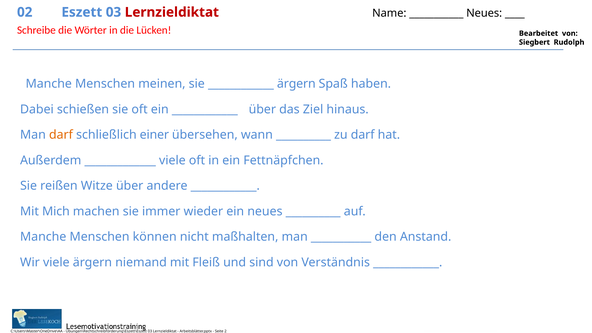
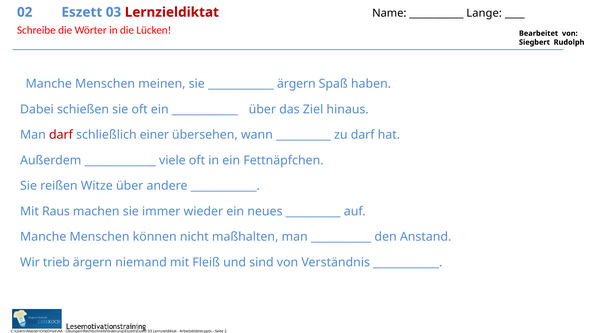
Neues: Neues -> Lange (484, 13)
darf colour: orange -> red (61, 135)
Mich: Mich -> Raus (56, 211)
Wir viele: viele -> trieb (56, 262)
